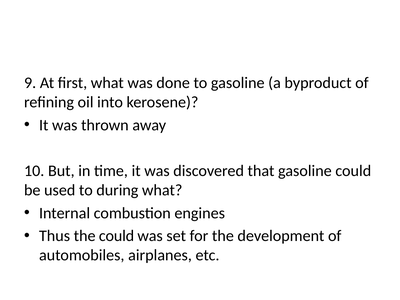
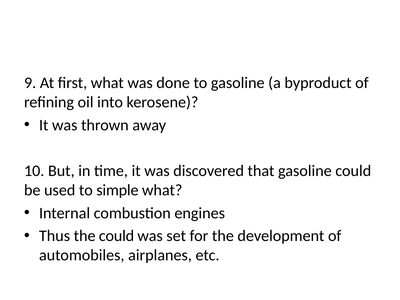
during: during -> simple (117, 190)
